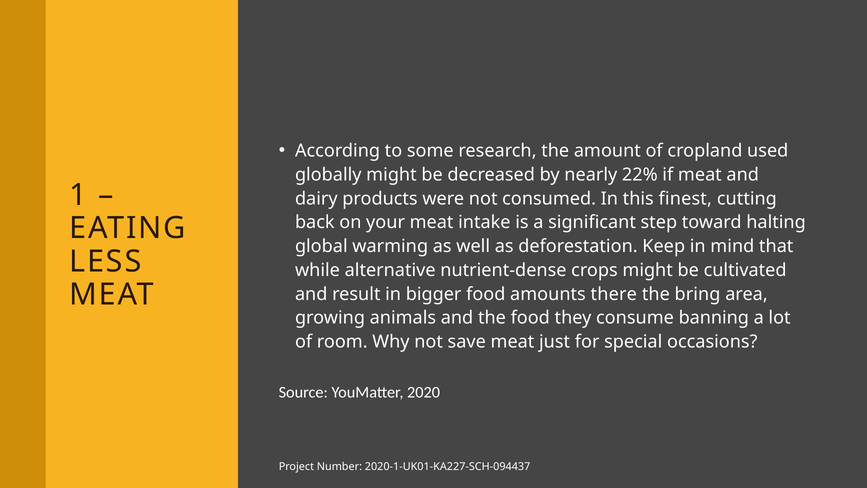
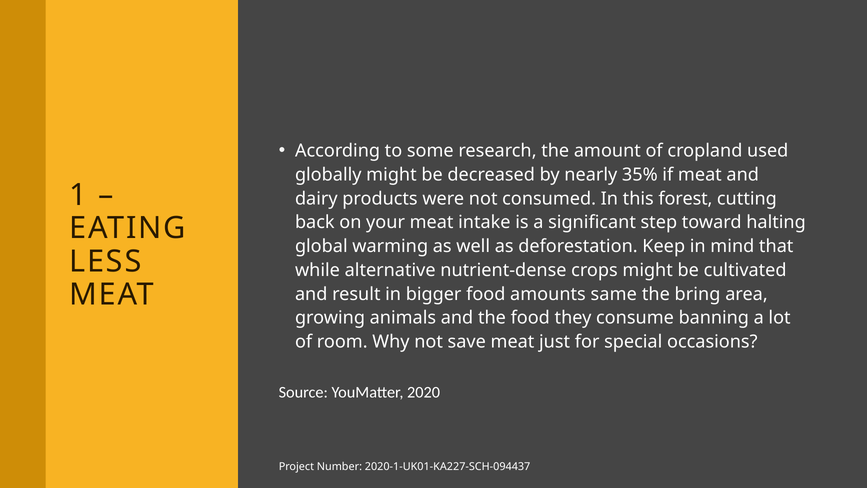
22%: 22% -> 35% (640, 175)
finest: finest -> forest (685, 198)
there: there -> same (614, 294)
